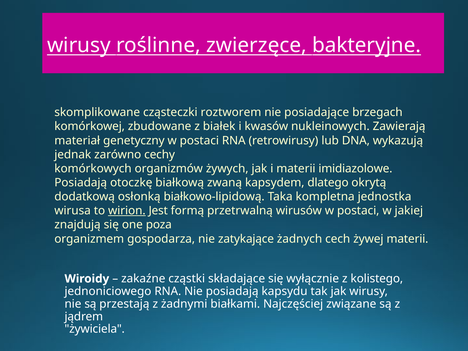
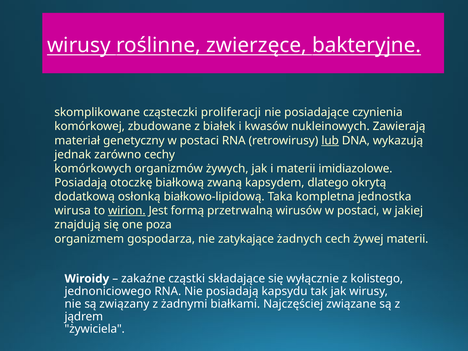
roztworem: roztworem -> proliferacji (231, 112)
brzegach: brzegach -> czynienia (377, 112)
lub underline: none -> present (330, 141)
przestają: przestają -> związany (124, 304)
